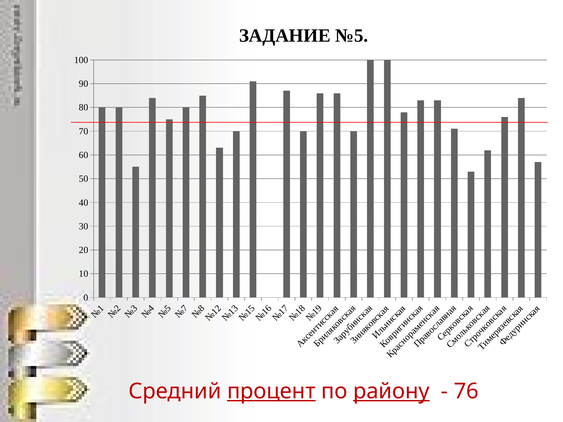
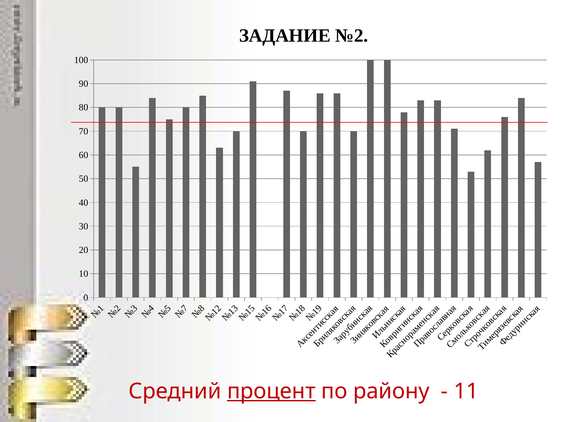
№5: №5 -> №2 (352, 36)
району underline: present -> none (391, 391)
76: 76 -> 11 (466, 391)
